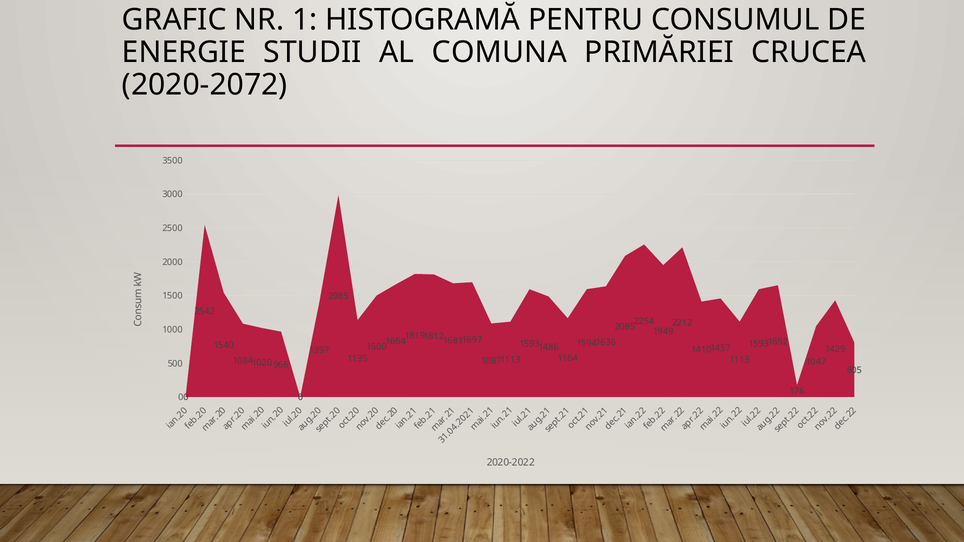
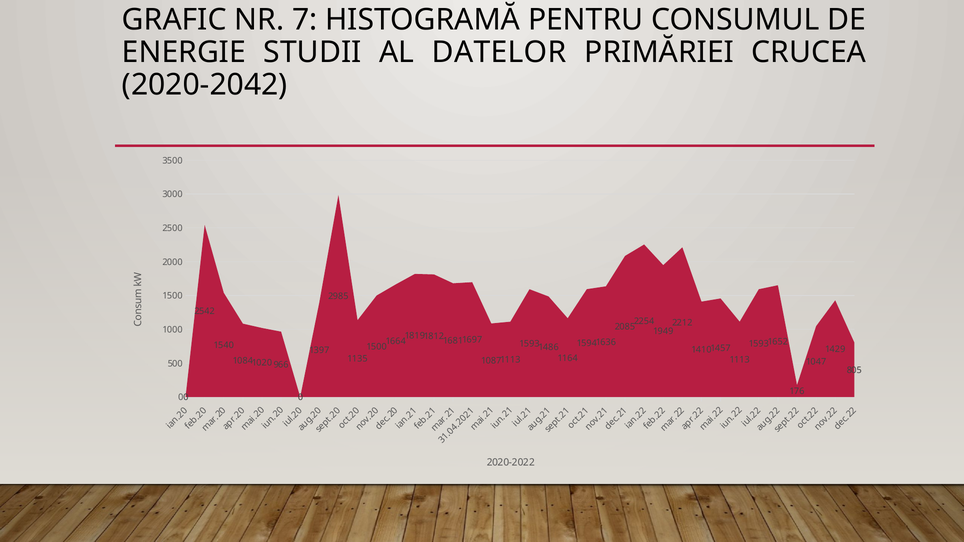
NR 1: 1 -> 7 (305, 20)
COMUNA: COMUNA -> DATELOR (499, 52)
2020-2072: 2020-2072 -> 2020-2042 (205, 85)
